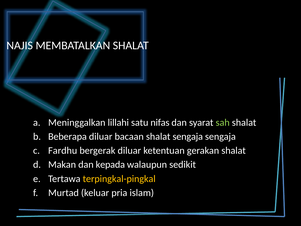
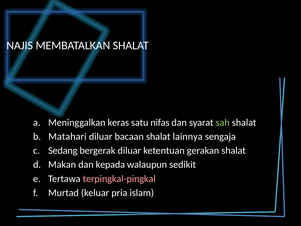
lillahi: lillahi -> keras (118, 122)
Beberapa: Beberapa -> Matahari (67, 136)
shalat sengaja: sengaja -> lainnya (188, 136)
Fardhu: Fardhu -> Sedang (63, 150)
terpingkal-pingkal colour: yellow -> pink (119, 178)
